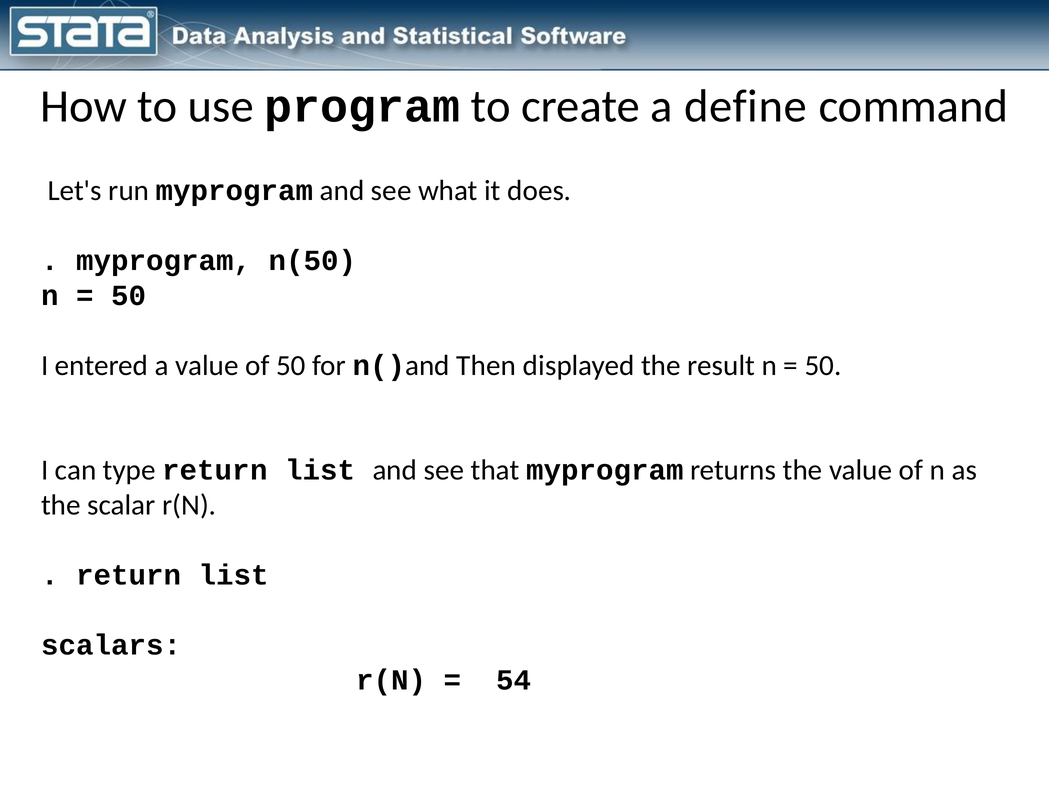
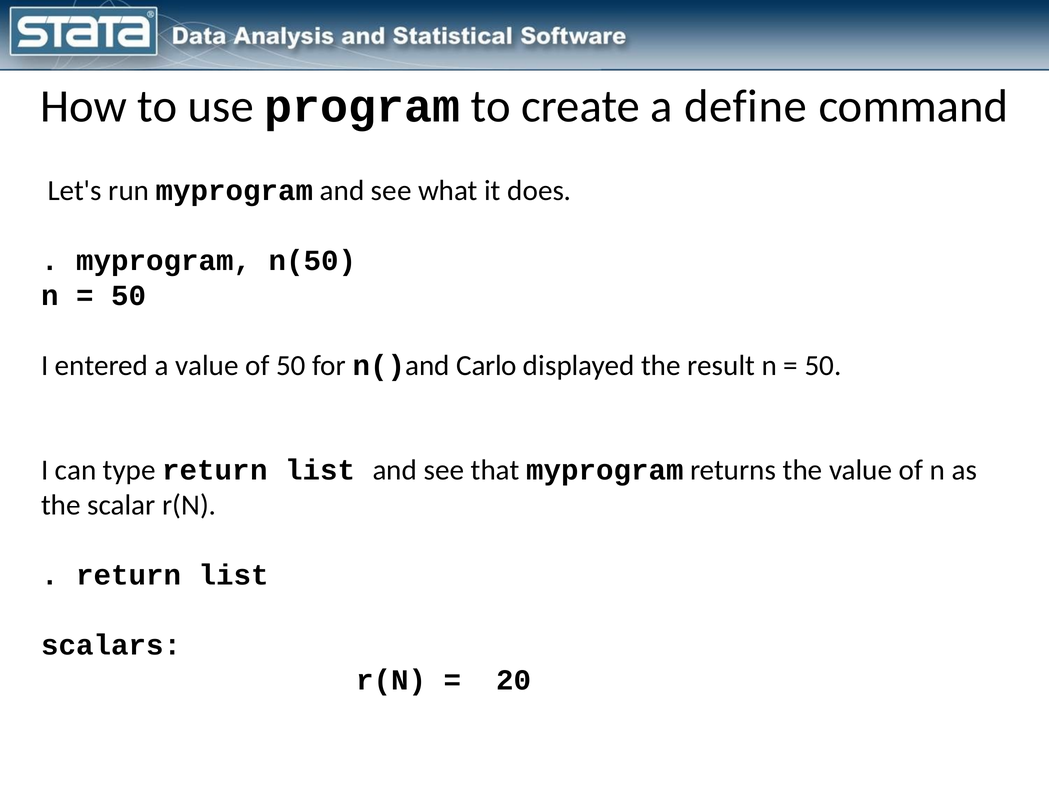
Then: Then -> Carlo (487, 366)
54: 54 -> 20 (514, 681)
